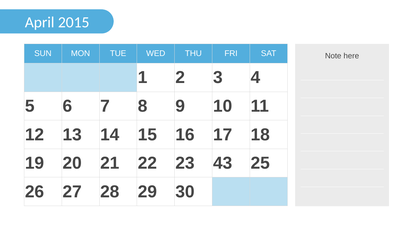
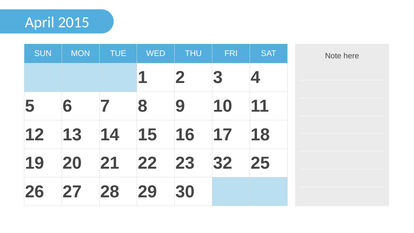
43: 43 -> 32 (223, 163)
